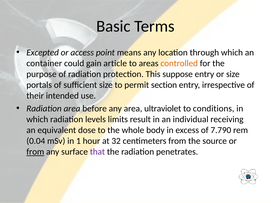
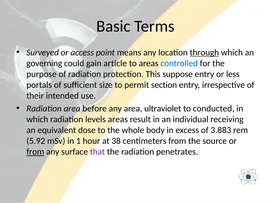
Excepted: Excepted -> Surveyed (43, 53)
through underline: none -> present (204, 53)
container: container -> governing (44, 63)
controlled colour: orange -> blue (179, 63)
or size: size -> less (233, 74)
conditions: conditions -> conducted (214, 109)
levels limits: limits -> areas (118, 119)
7.790: 7.790 -> 3.883 (221, 130)
0.04: 0.04 -> 5.92 (36, 141)
32: 32 -> 38 (116, 141)
